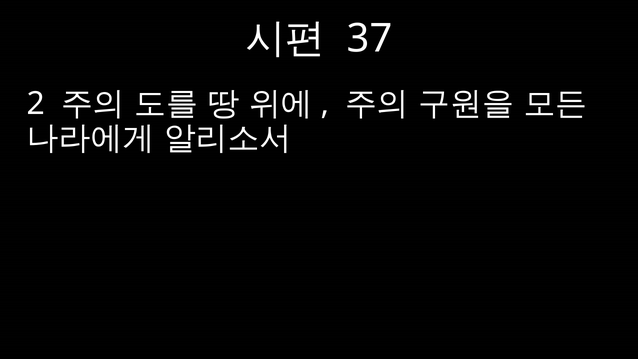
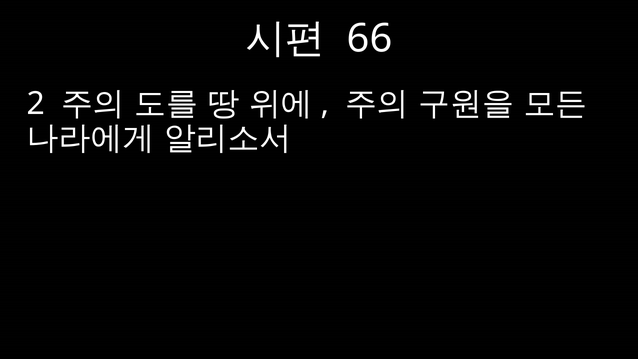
37: 37 -> 66 (370, 38)
